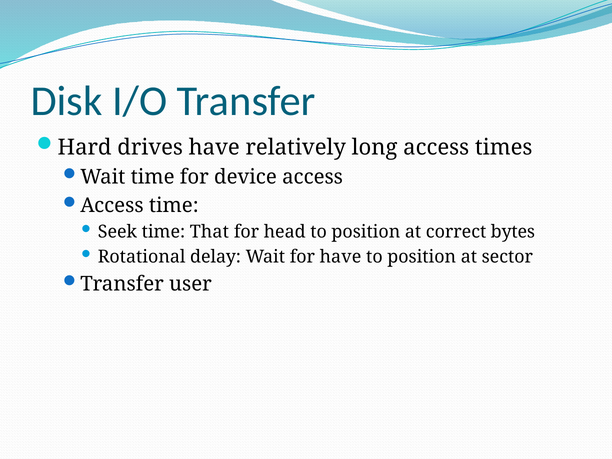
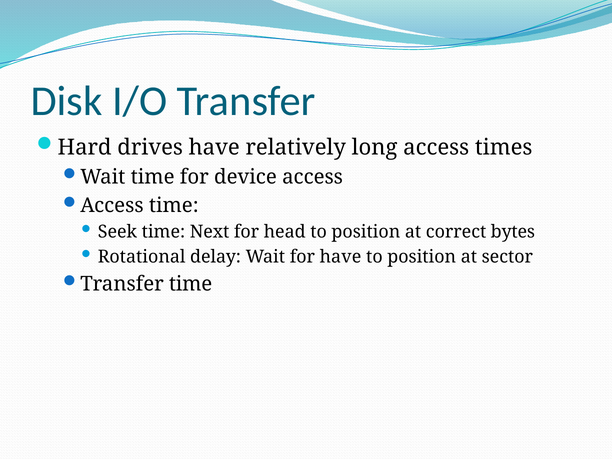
That: That -> Next (210, 232)
Transfer user: user -> time (191, 284)
